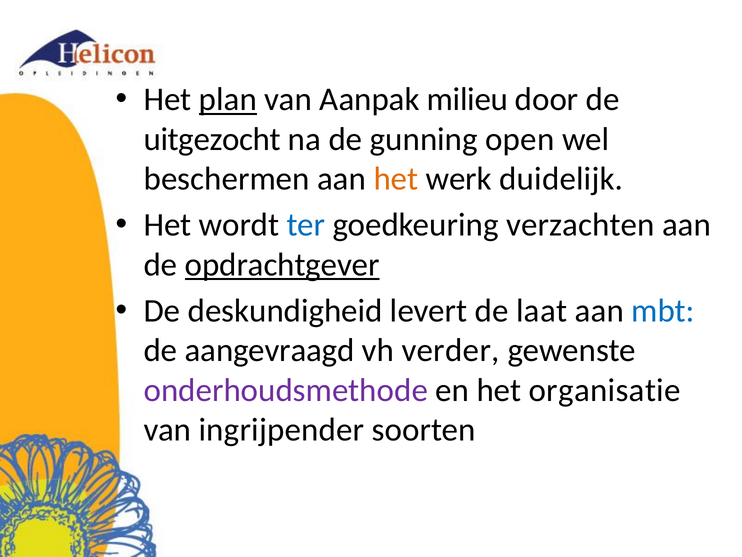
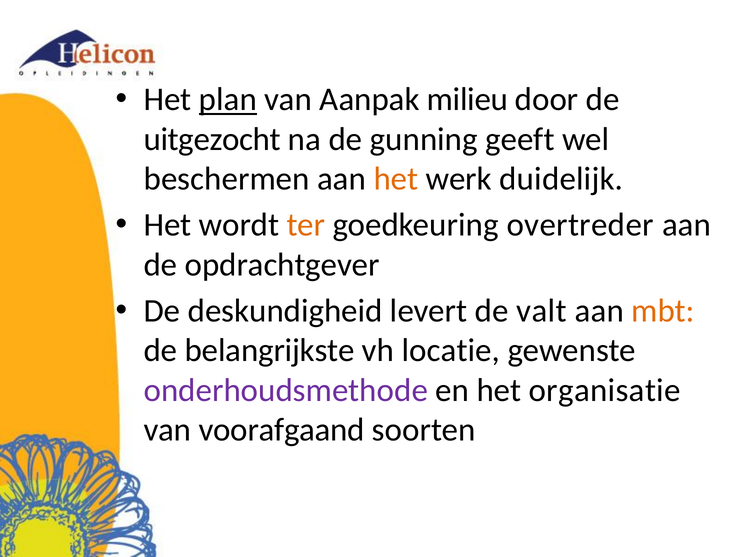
open: open -> geeft (520, 139)
ter colour: blue -> orange (306, 225)
verzachten: verzachten -> overtreder (580, 225)
opdrachtgever underline: present -> none (282, 264)
laat: laat -> valt (542, 311)
mbt colour: blue -> orange (663, 311)
aangevraagd: aangevraagd -> belangrijkste (270, 350)
verder: verder -> locatie (451, 350)
ingrijpender: ingrijpender -> voorafgaand (282, 429)
